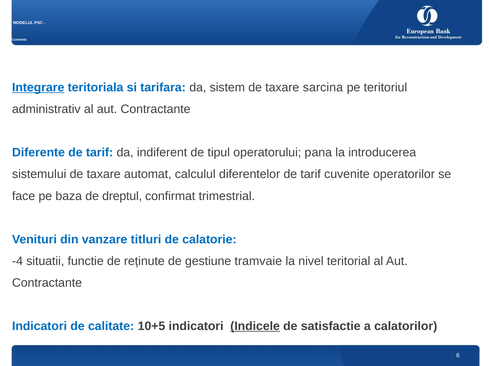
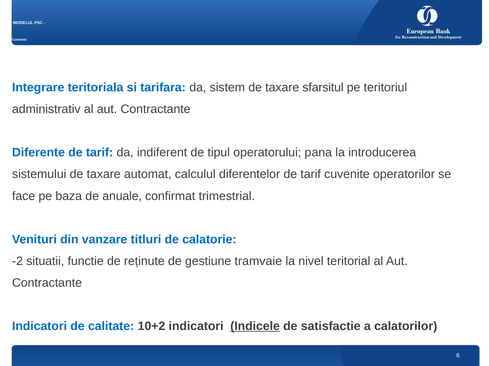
Integrare underline: present -> none (38, 88)
sarcina: sarcina -> sfarsitul (323, 88)
dreptul: dreptul -> anuale (122, 196)
-4: -4 -> -2 (17, 262)
10+5: 10+5 -> 10+2 (151, 327)
